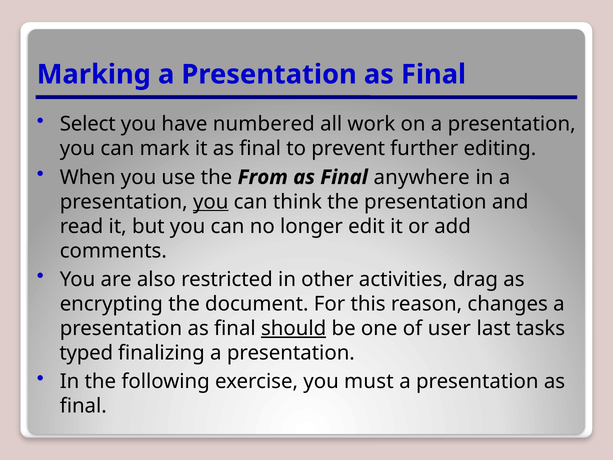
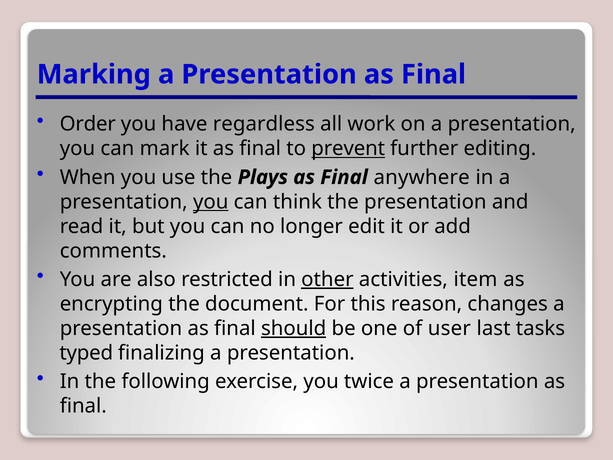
Select: Select -> Order (88, 124)
numbered: numbered -> regardless (264, 124)
prevent underline: none -> present (348, 149)
From: From -> Plays (263, 177)
other underline: none -> present (327, 279)
drag: drag -> item (475, 279)
must: must -> twice (369, 381)
